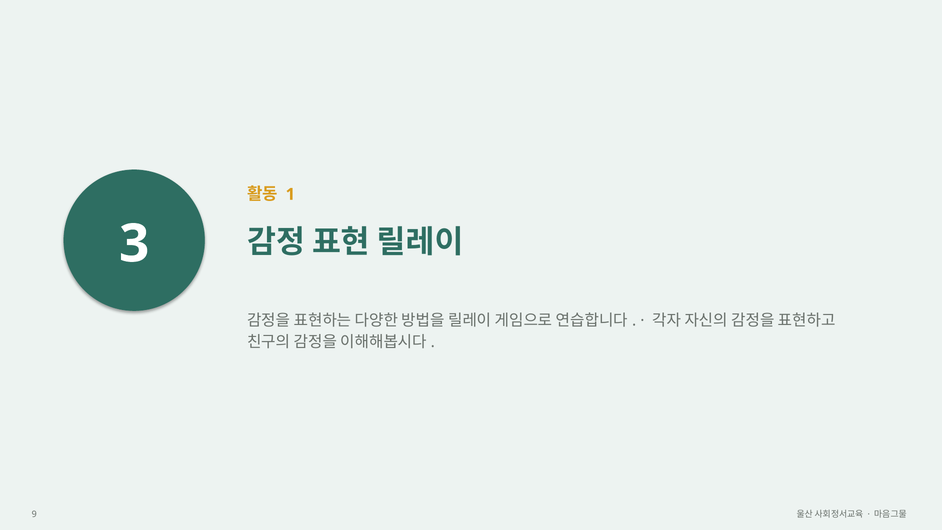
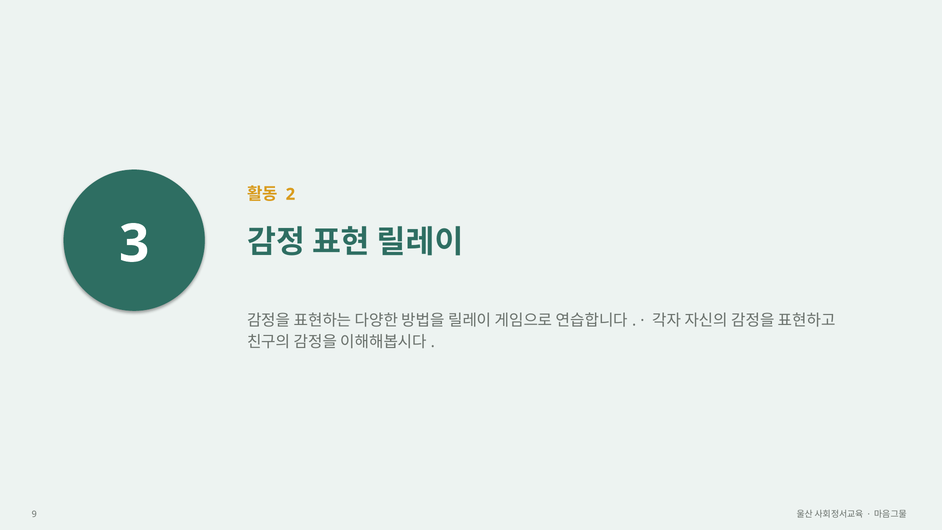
1: 1 -> 2 (290, 194)
